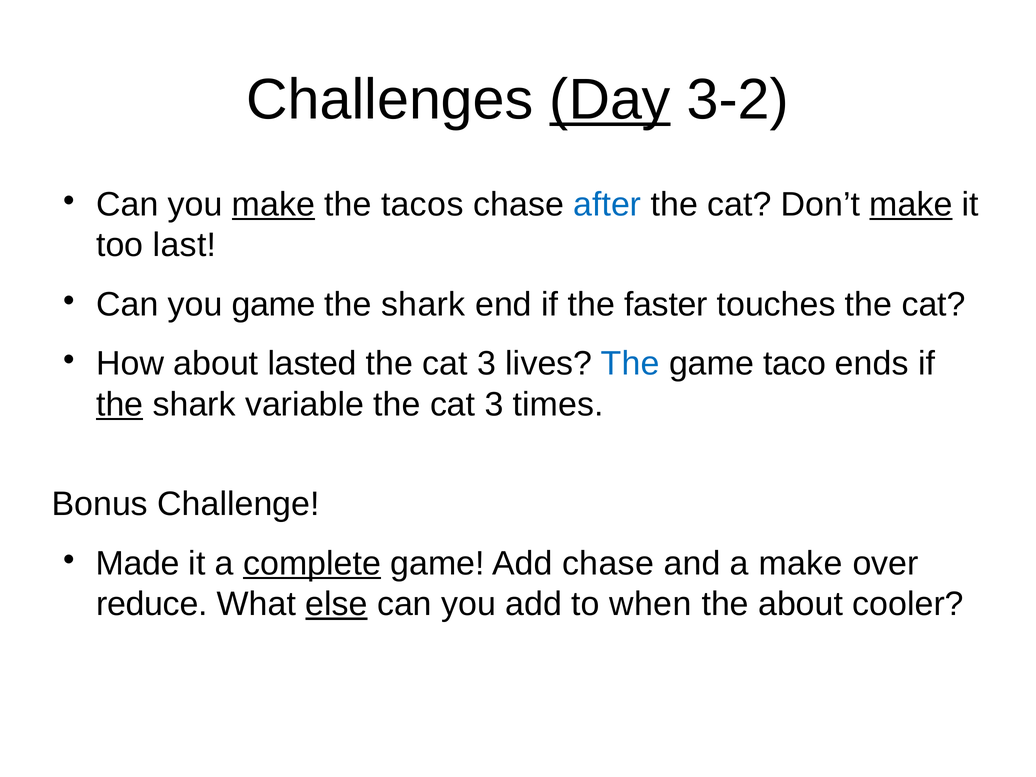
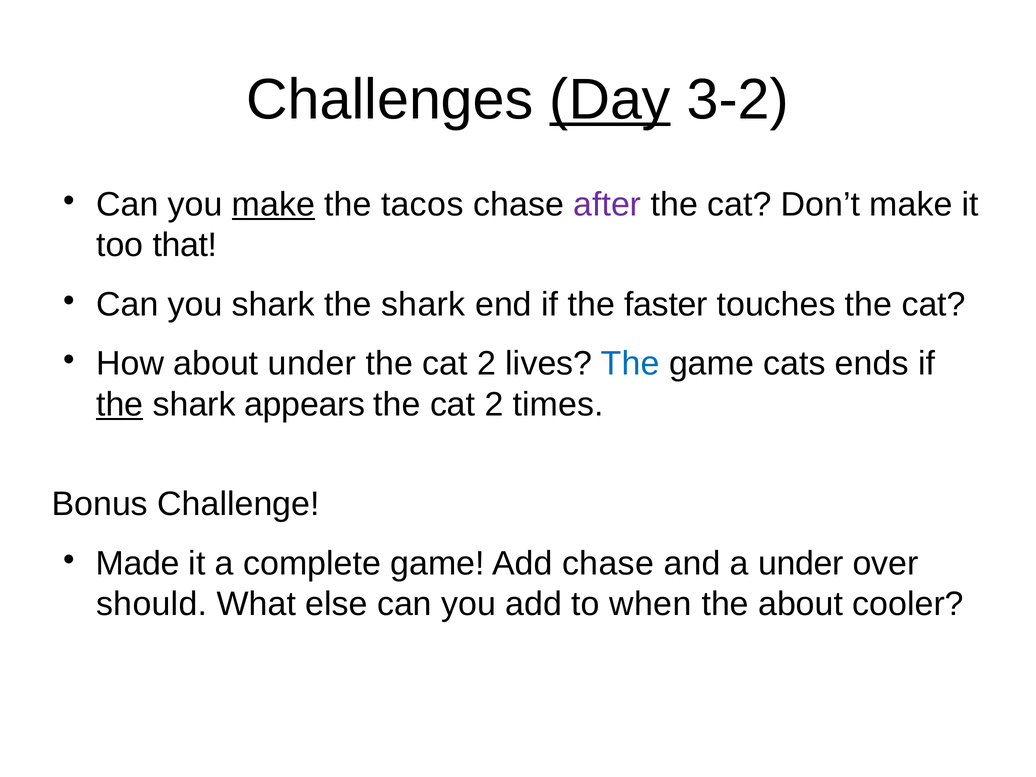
after colour: blue -> purple (607, 204)
make underline: present -> none (911, 204)
last: last -> that (185, 245)
you game: game -> shark (273, 304)
about lasted: lasted -> under (312, 364)
3: 3 -> 2 (487, 364)
taco: taco -> cats (794, 364)
variable: variable -> appears (305, 404)
3: 3 -> 2 (494, 404)
complete underline: present -> none (312, 563)
a make: make -> under (801, 563)
reduce: reduce -> should (152, 604)
else underline: present -> none (337, 604)
